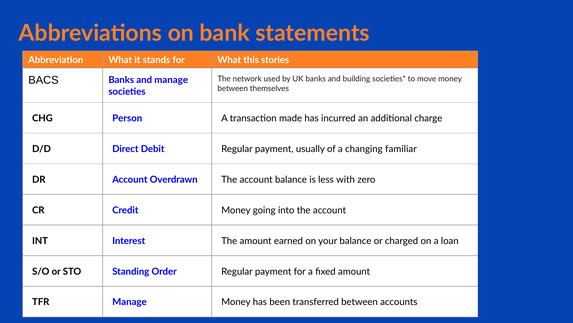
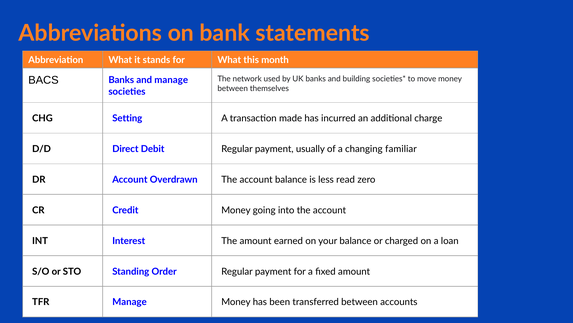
stories: stories -> month (275, 60)
Person: Person -> Setting (127, 118)
with: with -> read (346, 179)
